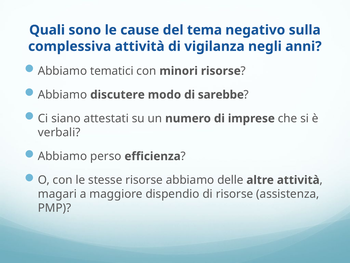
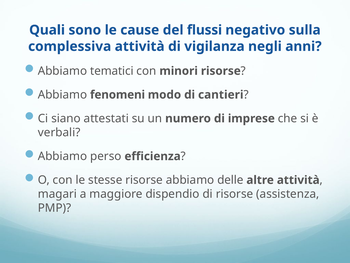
tema: tema -> flussi (204, 30)
discutere: discutere -> fenomeni (118, 95)
sarebbe: sarebbe -> cantieri (221, 95)
